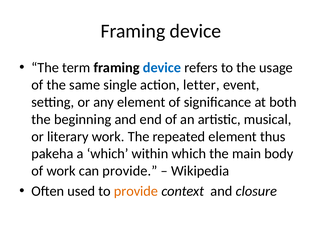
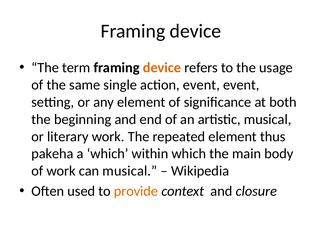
device colour: blue -> orange (162, 68)
action letter: letter -> event (201, 85)
can provide: provide -> musical (130, 171)
